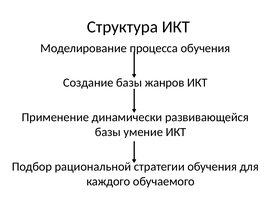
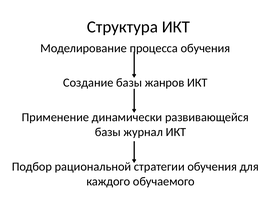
умение: умение -> журнал (143, 132)
